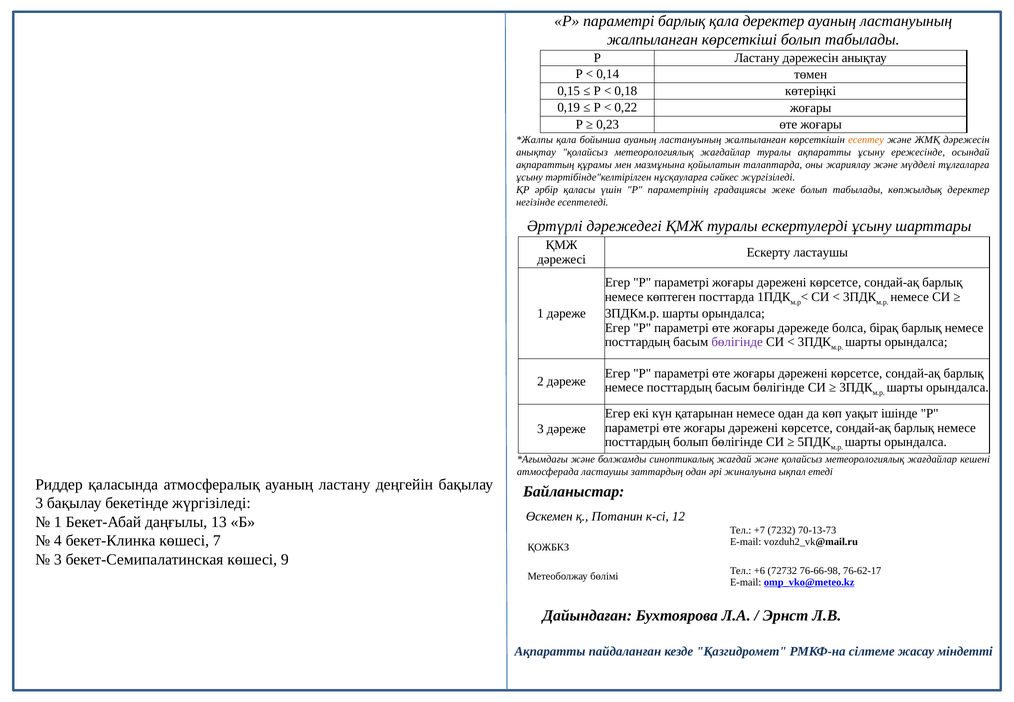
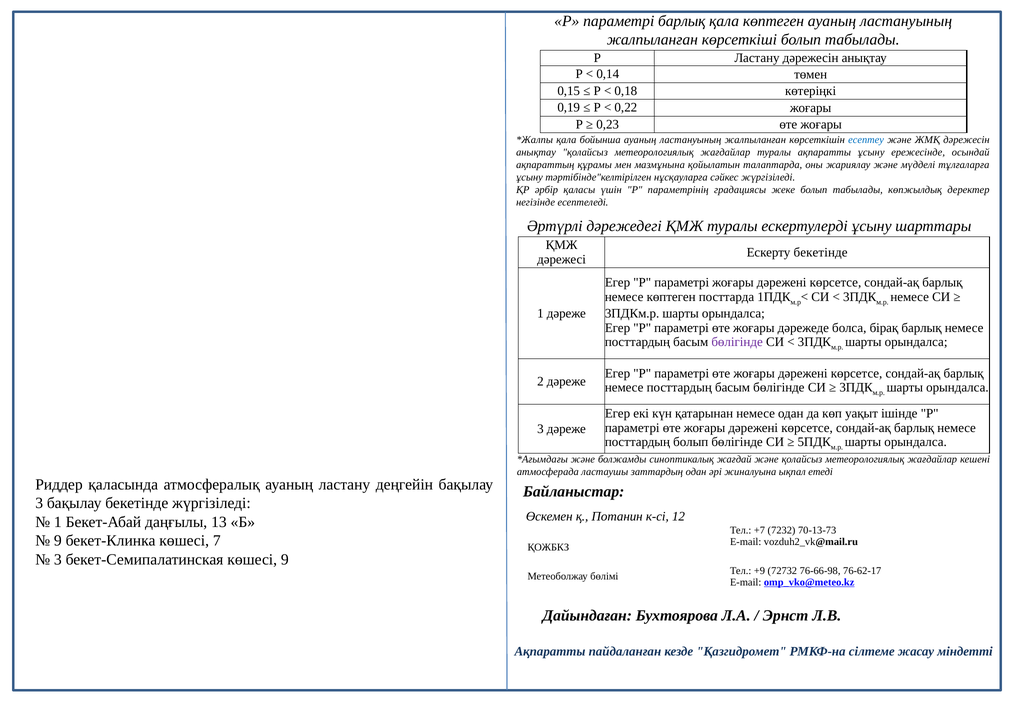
қала деректер: деректер -> көптеген (774, 21)
есептеу colour: orange -> blue (866, 140)
Ескерту ластаушы: ластаушы -> бекетінде (821, 252)
4: 4 -> 9 (58, 541)
+6: +6 -> +9 (759, 571)
